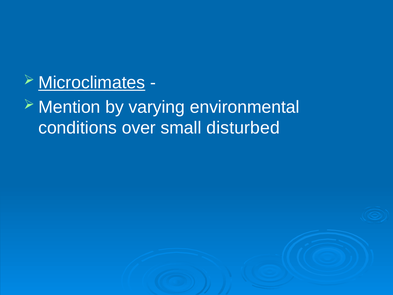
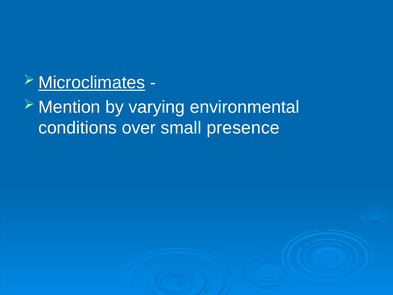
disturbed: disturbed -> presence (243, 128)
